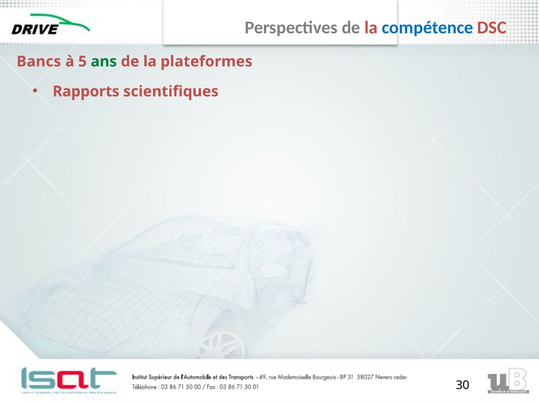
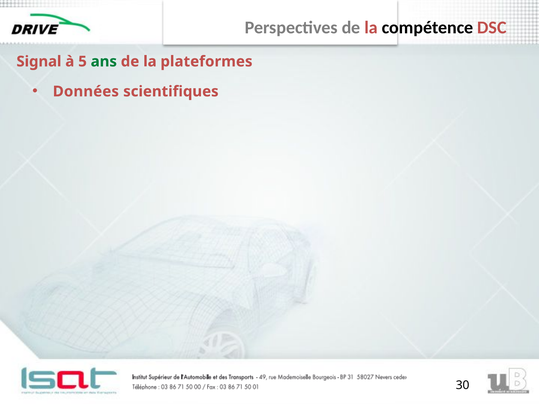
compétence colour: blue -> black (428, 28)
Bancs: Bancs -> Signal (39, 62)
Rapports: Rapports -> Données (86, 92)
